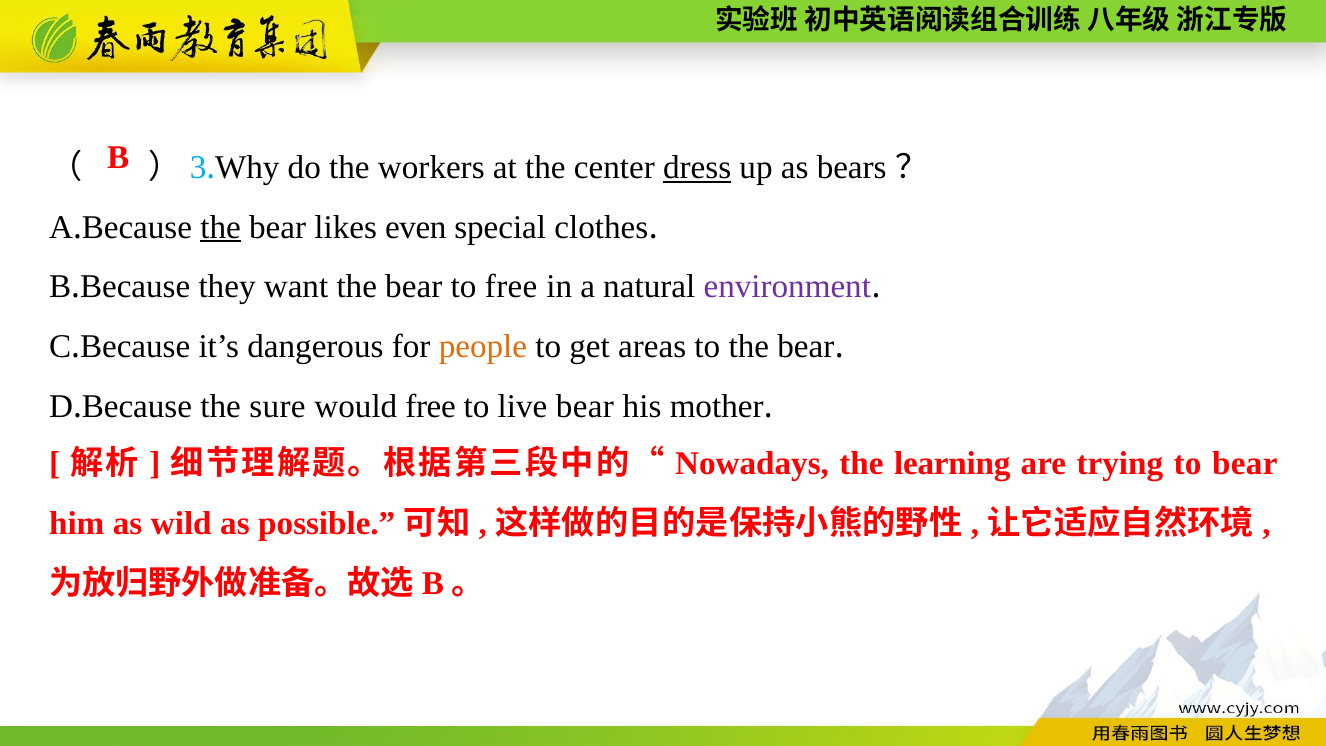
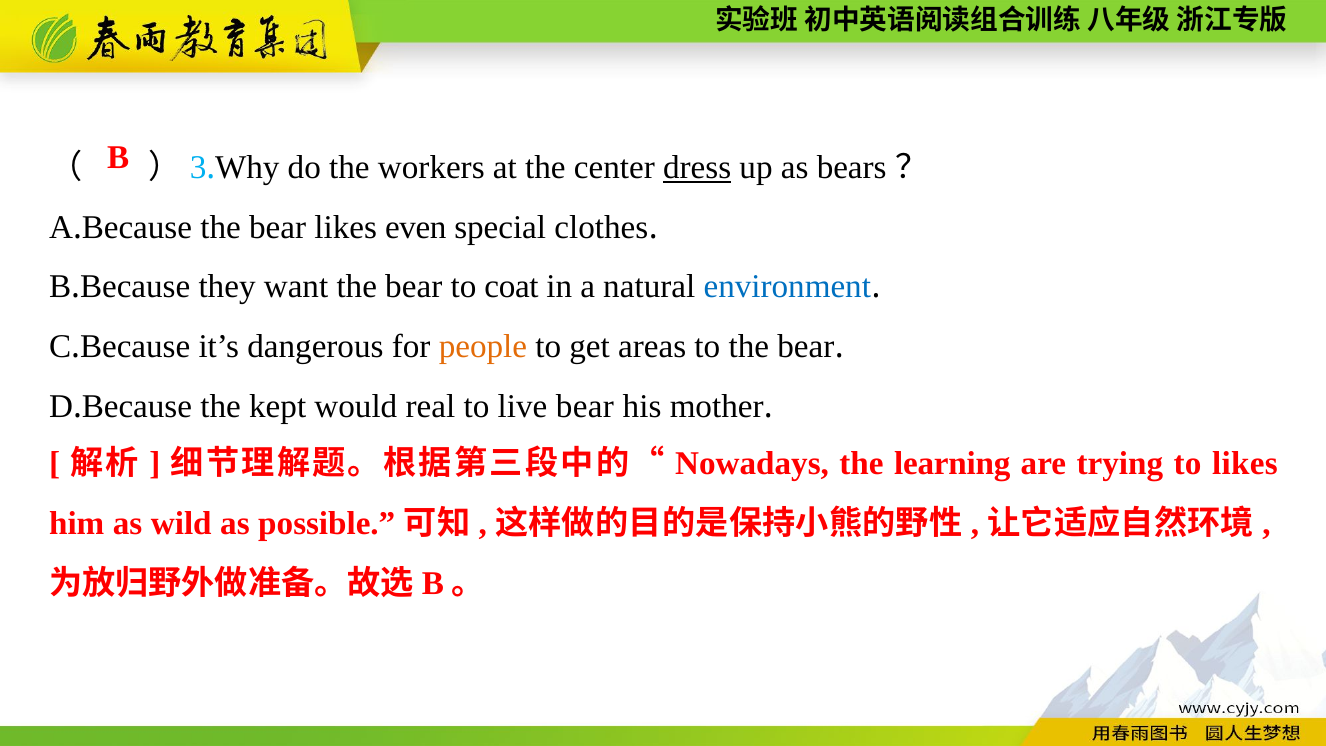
the underline: present -> none (221, 227)
to free: free -> coat (511, 287)
environment colour: purple -> blue (787, 287)
sure: sure -> kept (278, 406)
would free: free -> real (430, 406)
to bear: bear -> likes (1245, 464)
